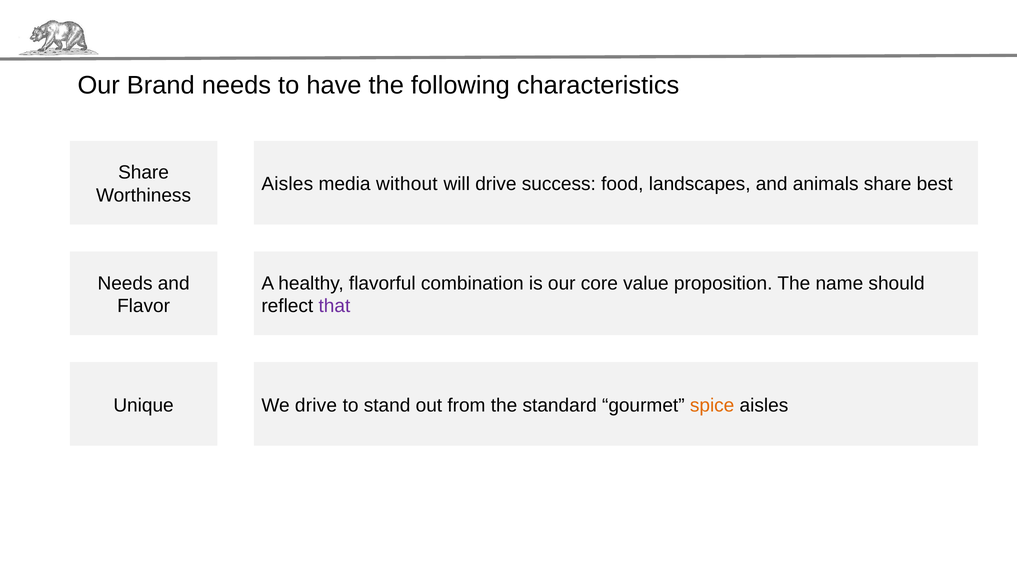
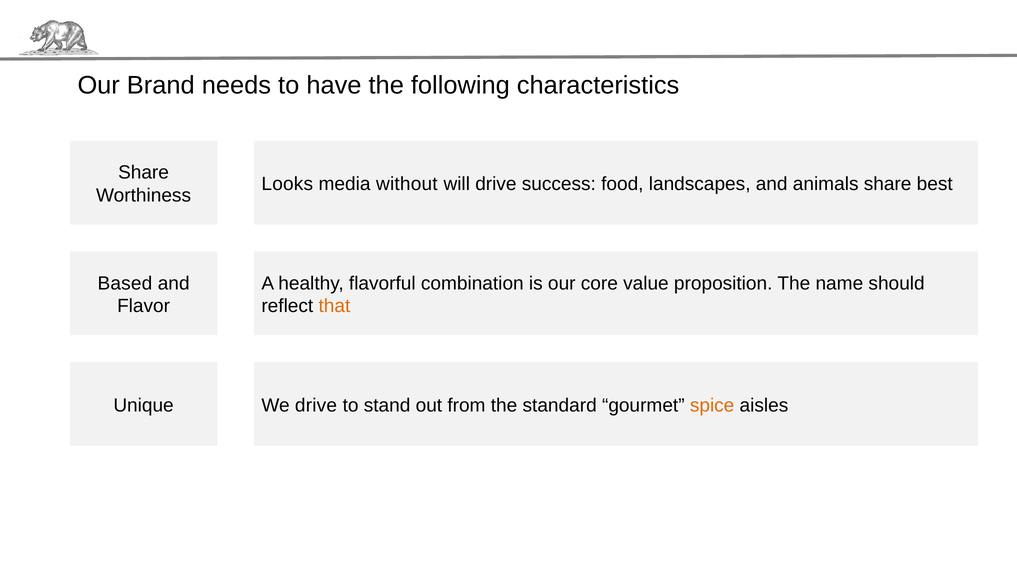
Aisles: Aisles -> Looks (287, 184)
Needs: Needs -> Based (125, 283)
that colour: purple -> orange (334, 306)
